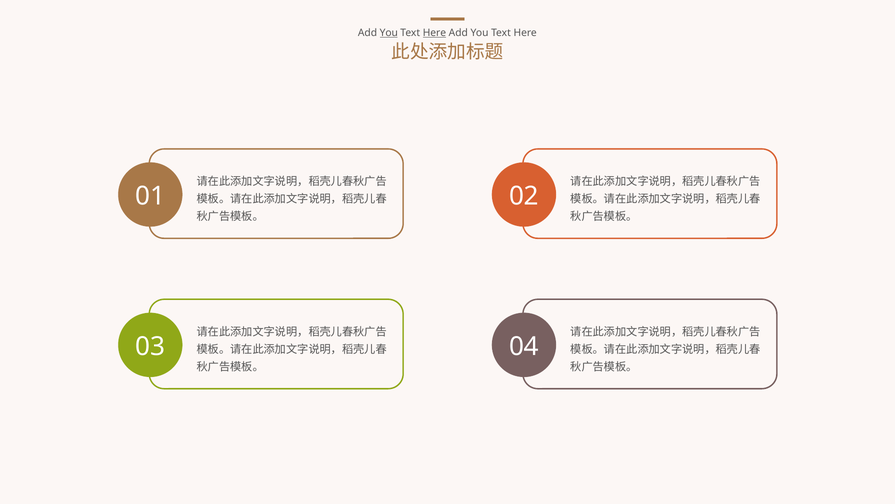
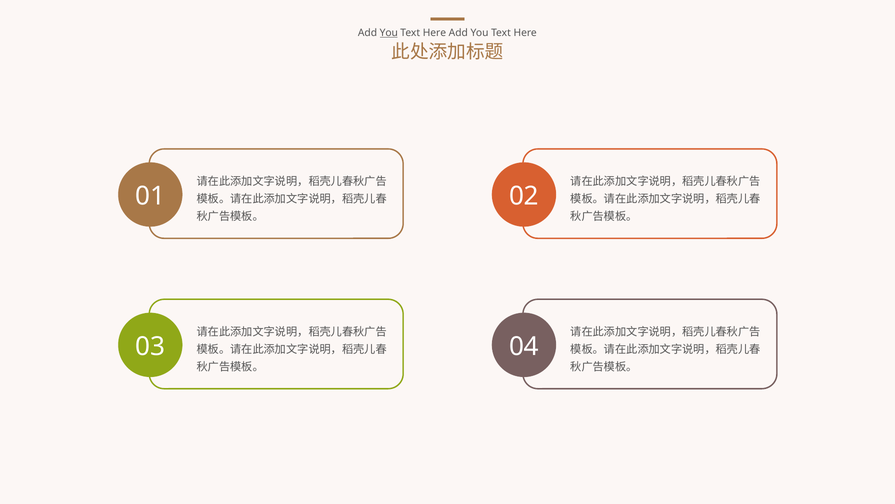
Here underline: present -> none (434, 33)
